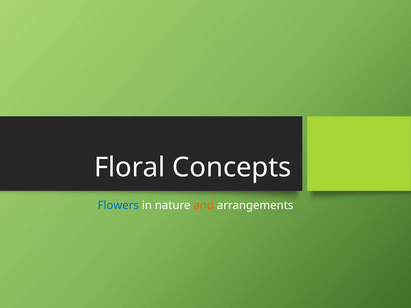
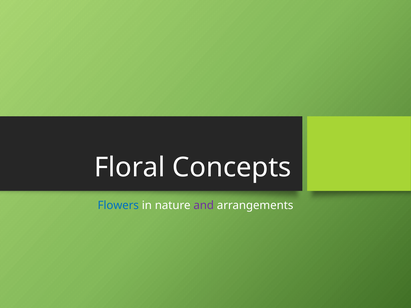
and colour: orange -> purple (204, 206)
